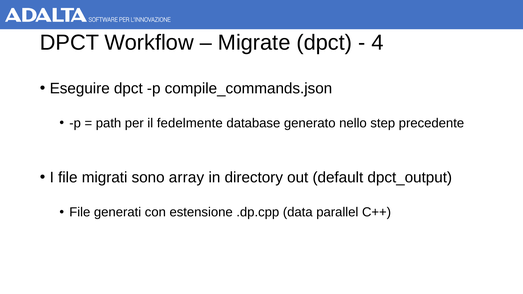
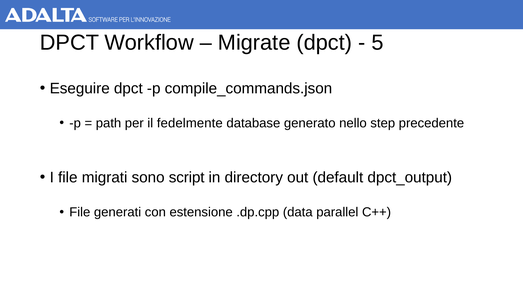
4: 4 -> 5 (378, 43)
array: array -> script (187, 178)
